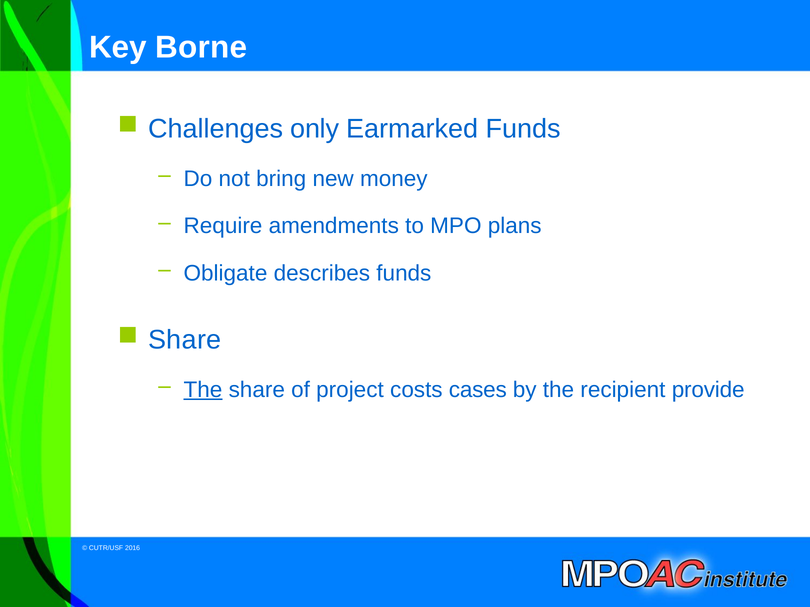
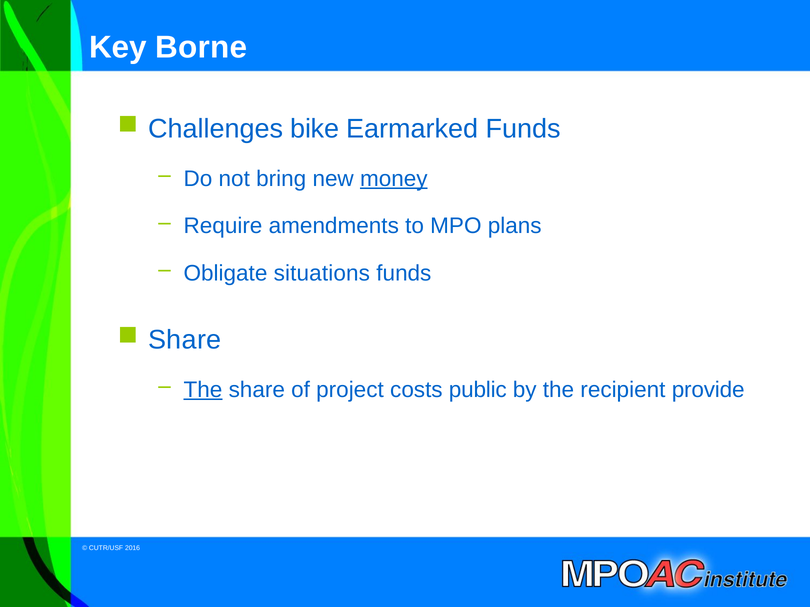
only: only -> bike (315, 129)
money underline: none -> present (394, 179)
describes: describes -> situations (322, 273)
cases: cases -> public (478, 390)
